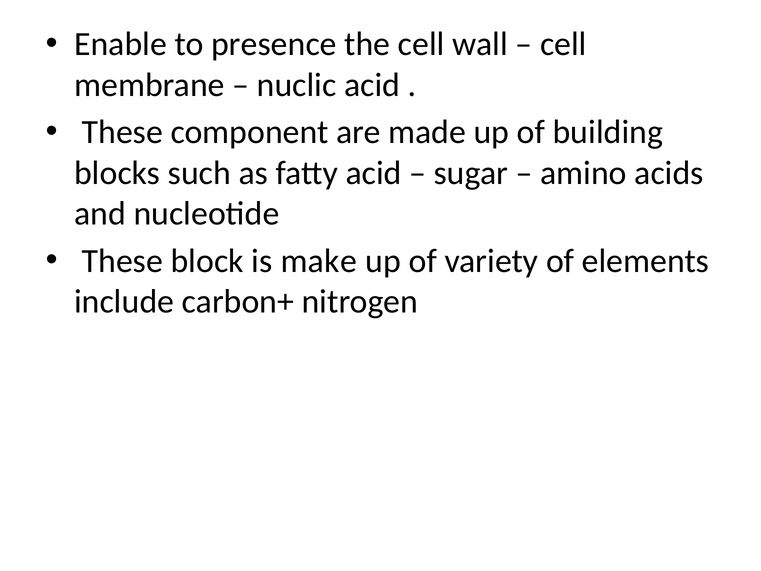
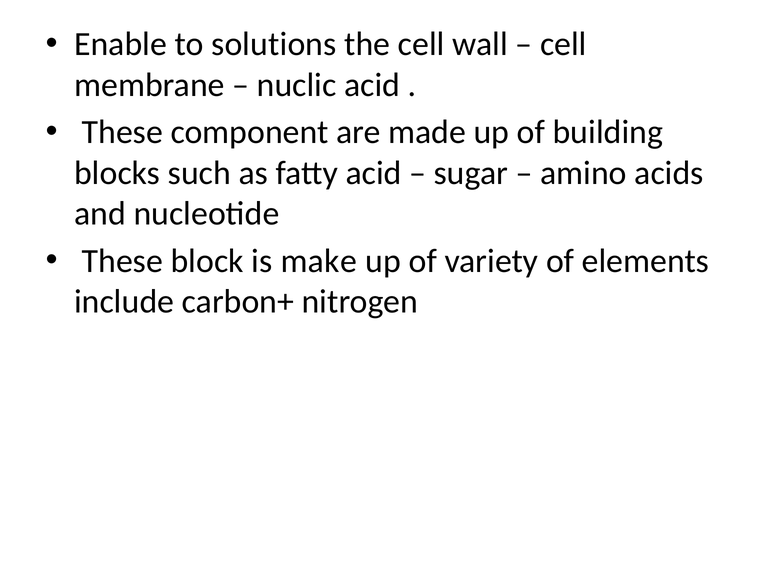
presence: presence -> solutions (274, 44)
